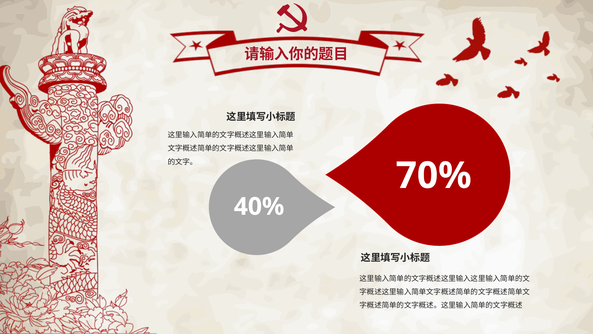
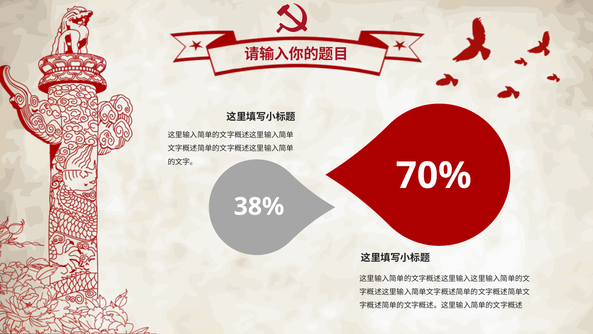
40%: 40% -> 38% (259, 206)
